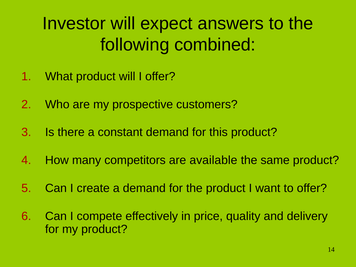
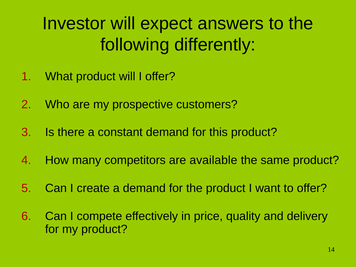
combined: combined -> differently (215, 45)
